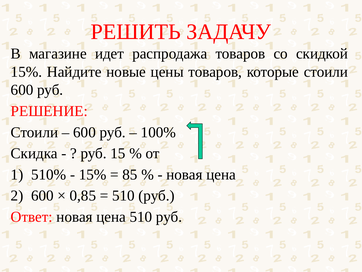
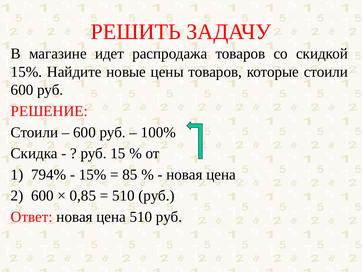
510%: 510% -> 794% (49, 174)
